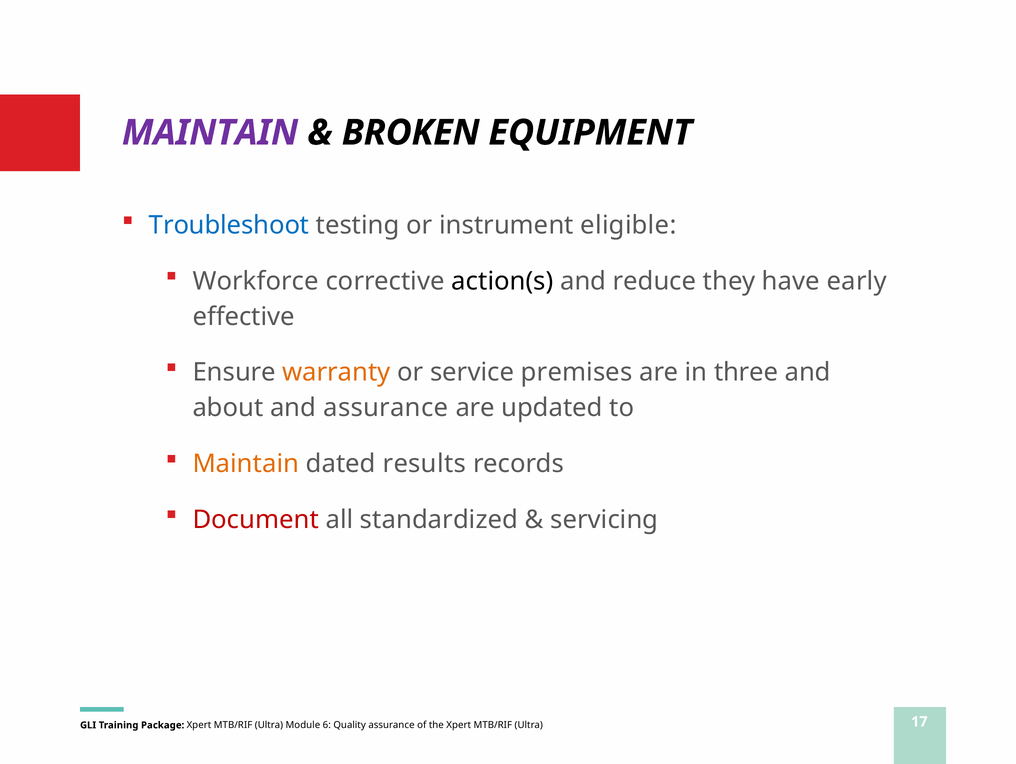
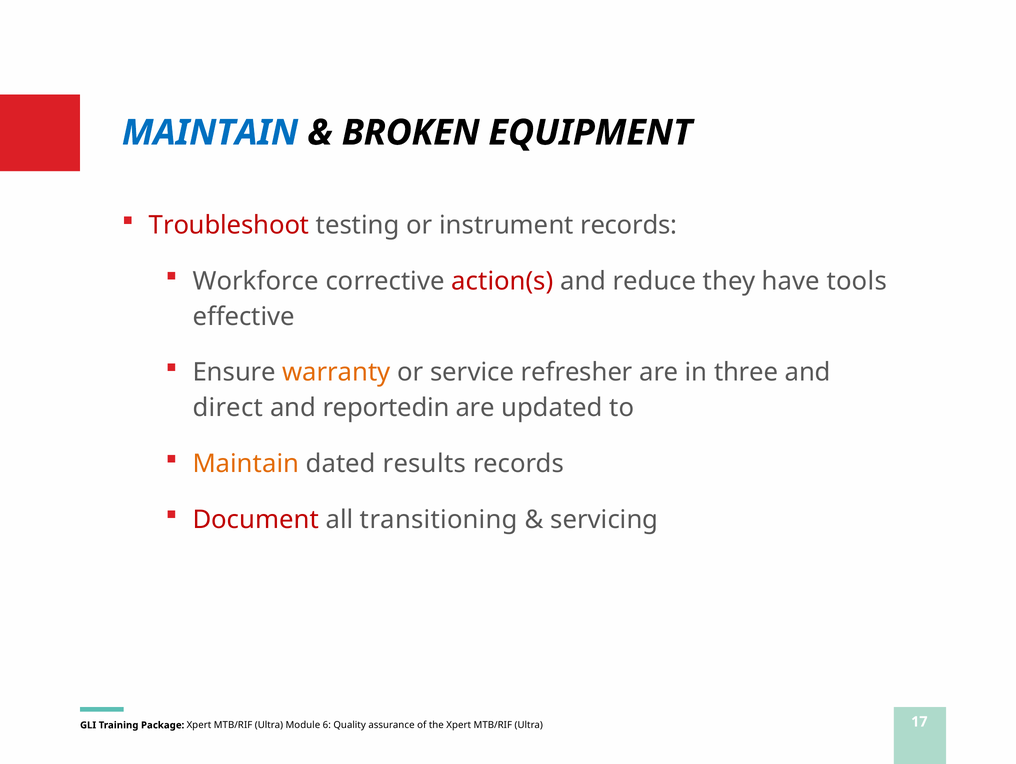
MAINTAIN colour: purple -> blue (210, 133)
Troubleshoot colour: blue -> red (229, 225)
instrument eligible: eligible -> records (629, 225)
action(s colour: black -> red (502, 281)
early: early -> tools (857, 281)
premises: premises -> refresher (577, 373)
about: about -> direct (228, 408)
and assurance: assurance -> reportedin (386, 408)
standardized: standardized -> transitioning (439, 520)
